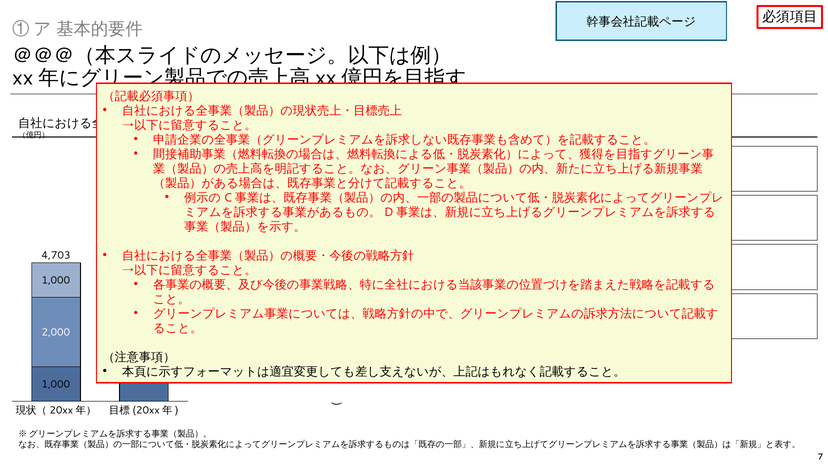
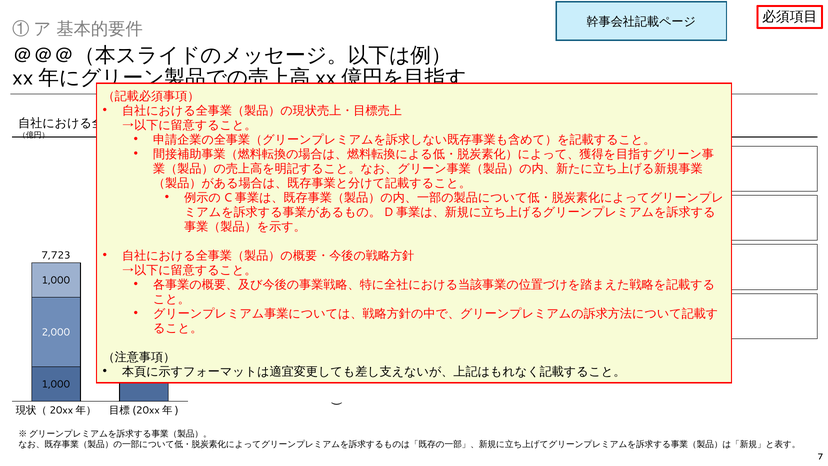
4,703: 4,703 -> 7,723 (56, 255)
